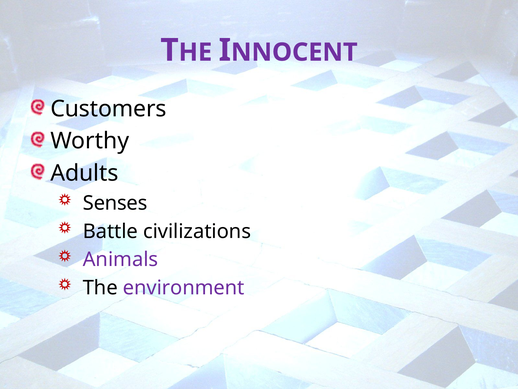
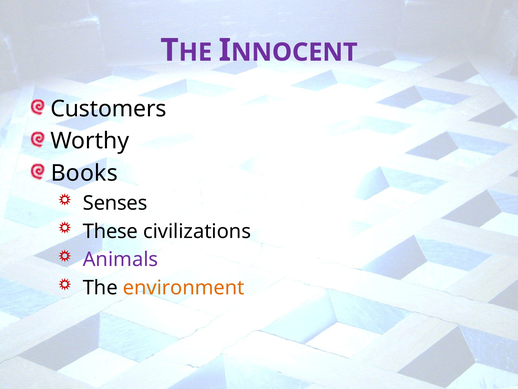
Adults: Adults -> Books (84, 173)
Battle: Battle -> These (110, 231)
environment colour: purple -> orange (184, 288)
